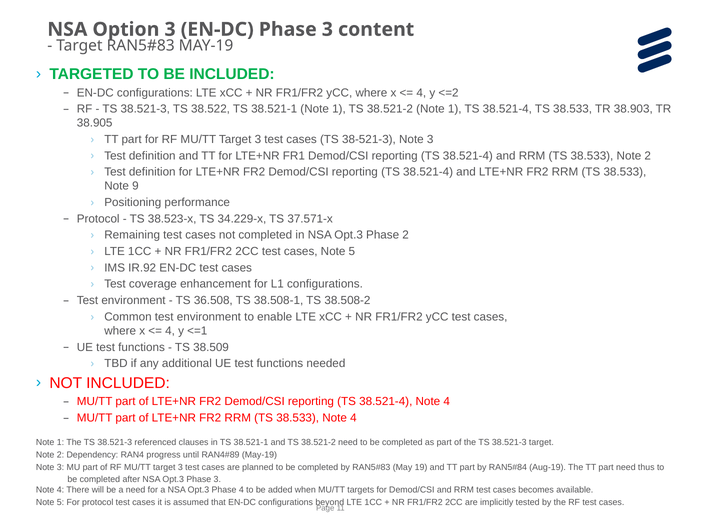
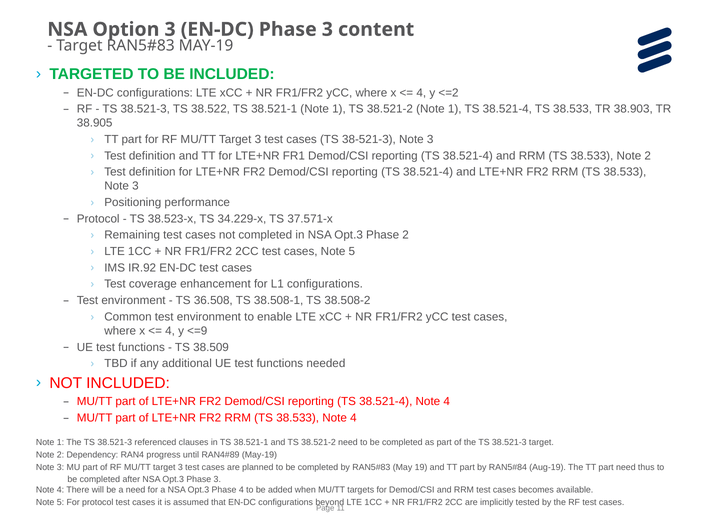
9: 9 -> 3 (135, 186)
<=1: <=1 -> <=9 (197, 331)
